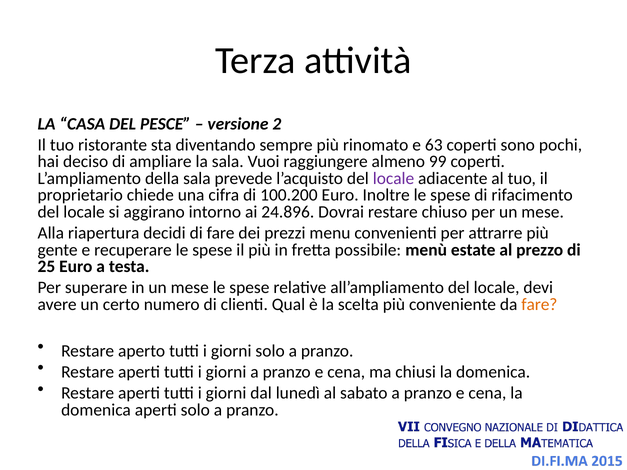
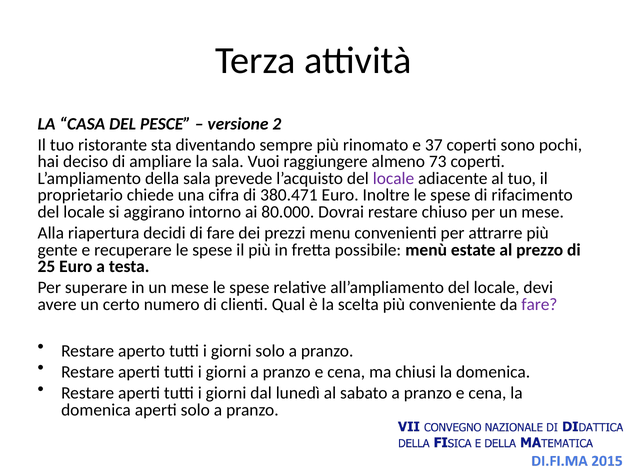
63: 63 -> 37 (434, 145)
99: 99 -> 73 (438, 162)
100.200: 100.200 -> 380.471 (289, 195)
24.896: 24.896 -> 80.000 (288, 212)
fare colour: orange -> purple (539, 305)
